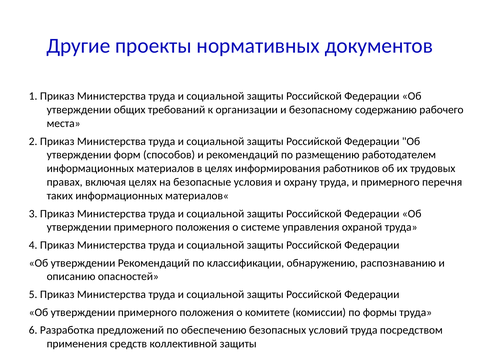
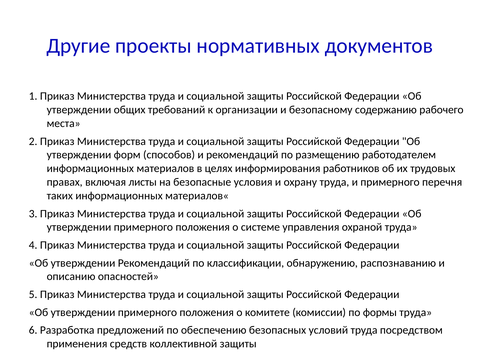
включая целях: целях -> листы (143, 182)
